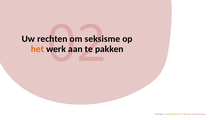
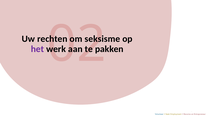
het colour: orange -> purple (37, 49)
